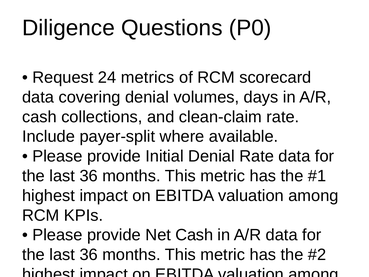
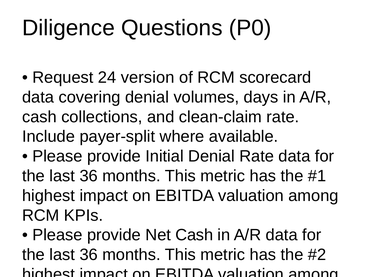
metrics: metrics -> version (148, 77)
